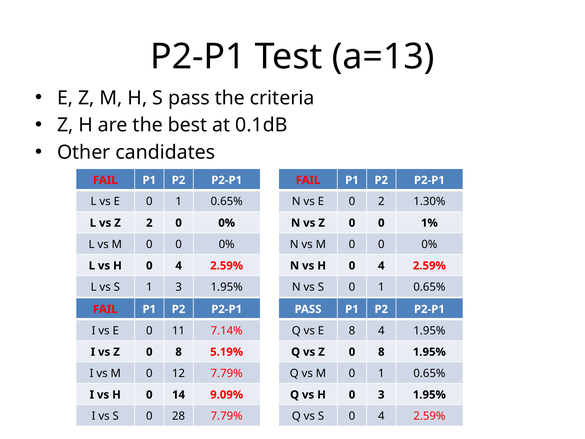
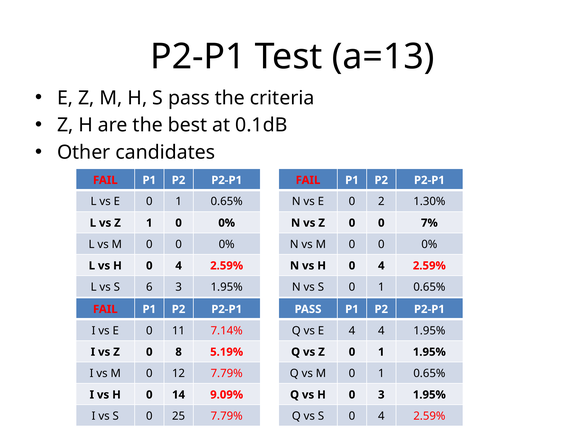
Z 2: 2 -> 1 (149, 223)
1%: 1% -> 7% (429, 223)
S 1: 1 -> 6 (149, 287)
E 8: 8 -> 4 (352, 330)
8: 8 -> 1 (381, 352)
28: 28 -> 25 (179, 416)
